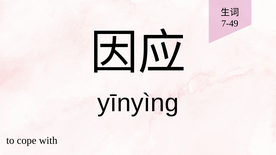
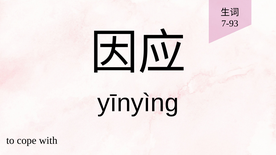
7-49: 7-49 -> 7-93 (230, 24)
